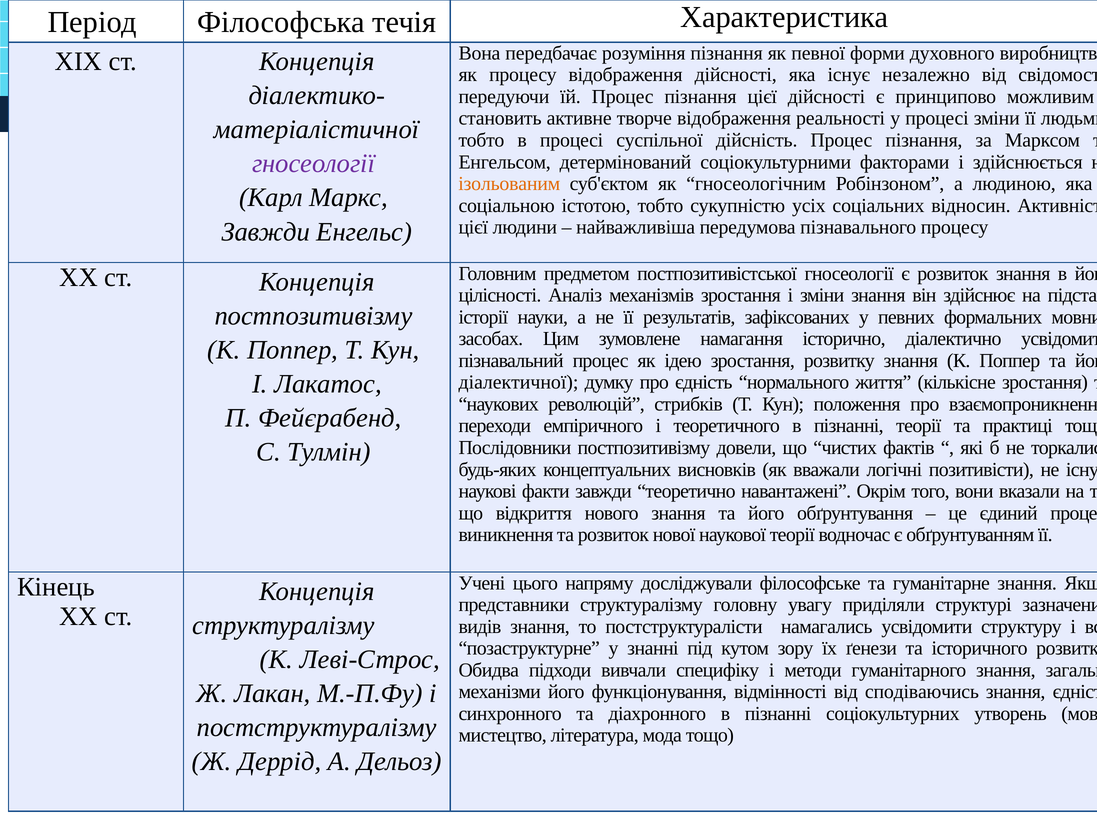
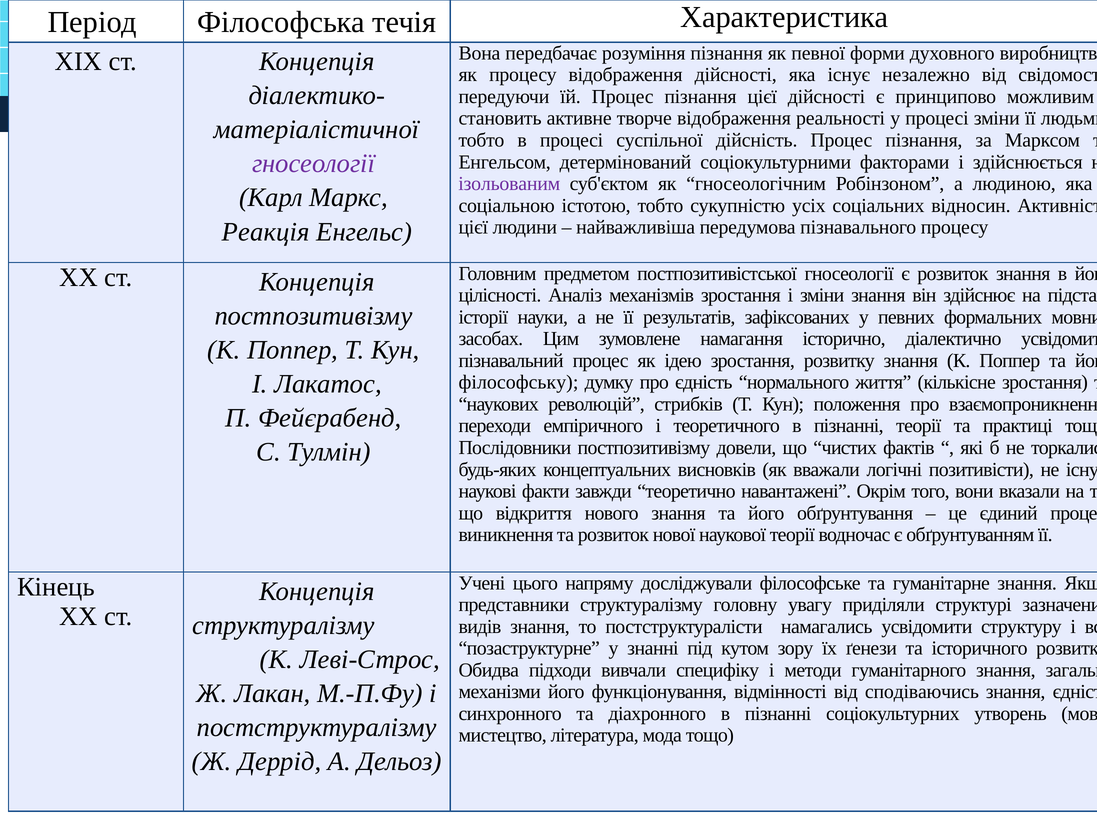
ізольованим colour: orange -> purple (509, 184)
Завжди: Завжди -> Реакція (266, 232)
діалектичної: діалектичної -> філософську (518, 382)
